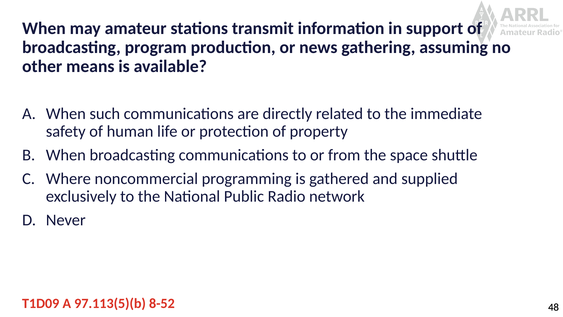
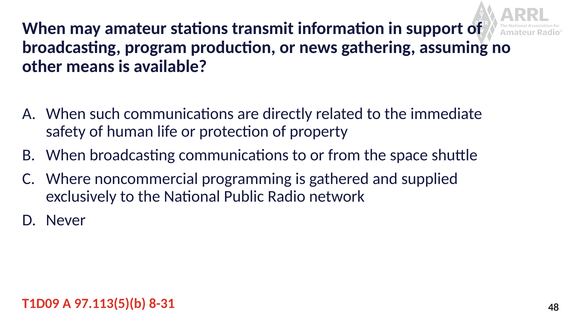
8-52: 8-52 -> 8-31 (162, 303)
